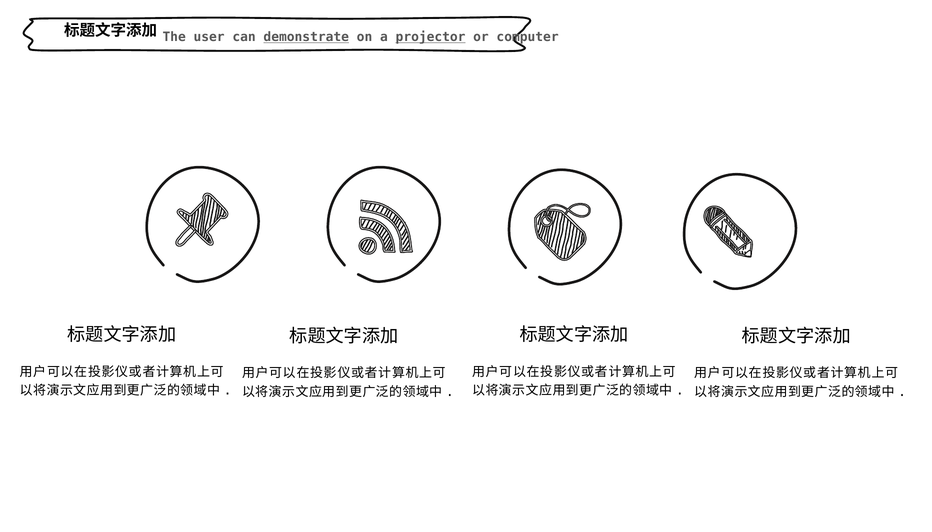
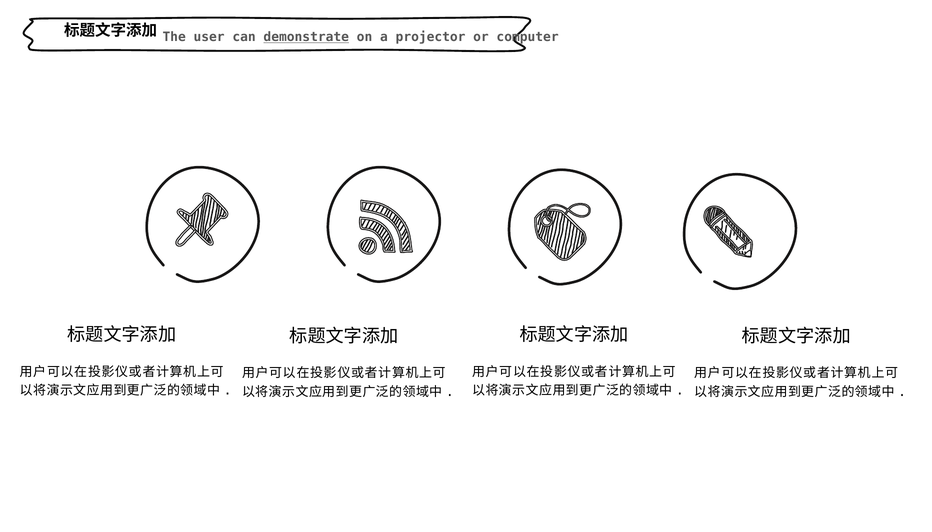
projector underline: present -> none (431, 37)
